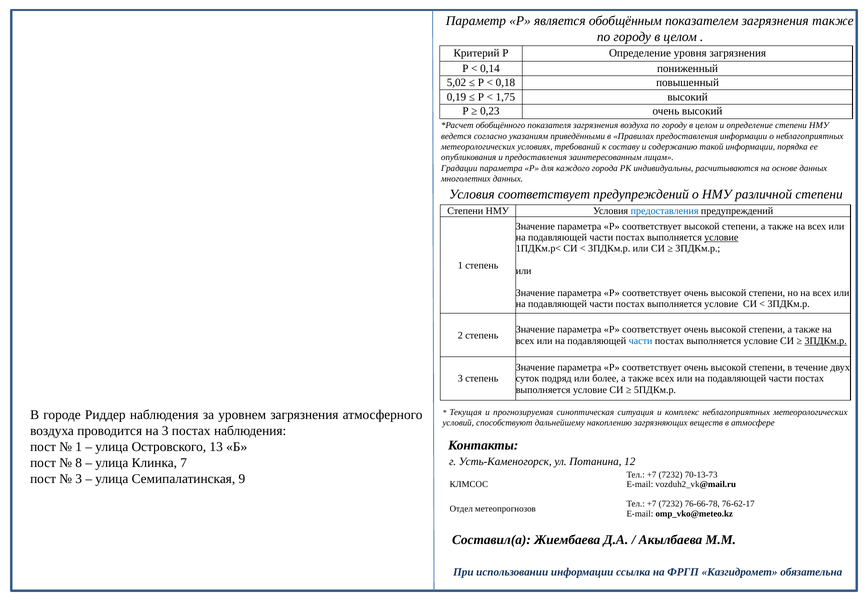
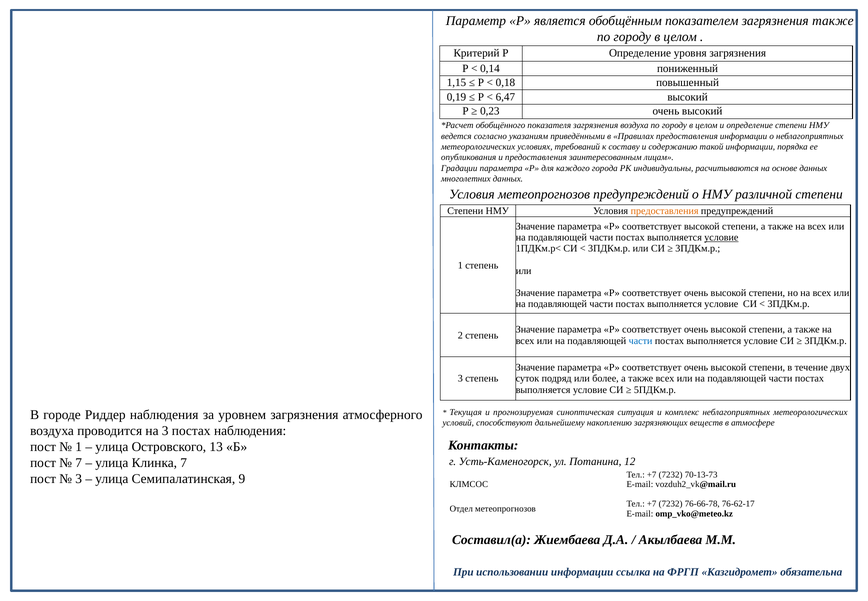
5,02: 5,02 -> 1,15 (457, 83)
1,75: 1,75 -> 6,47 (505, 97)
Условия соответствует: соответствует -> метеопрогнозов (544, 194)
предоставления colour: blue -> orange (665, 211)
3ПДКм.р underline: present -> none (826, 341)
8: 8 -> 7 (79, 463)
